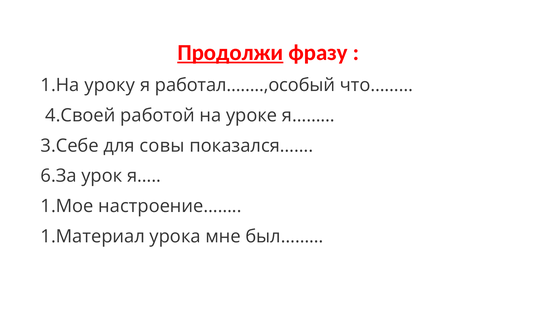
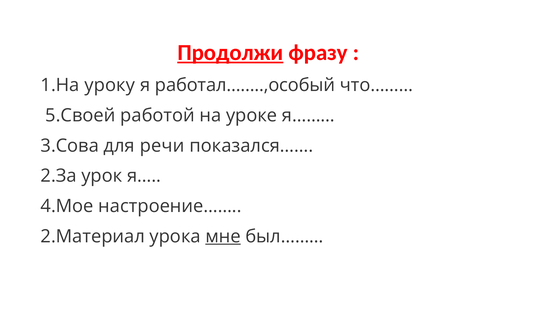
4.Своей: 4.Своей -> 5.Своей (80, 115)
3.Себе: 3.Себе -> 3.Сова (70, 146)
совы: совы -> речи (162, 146)
6.За: 6.За -> 2.За (59, 176)
1.Мое: 1.Мое -> 4.Мое (67, 206)
1.Материал: 1.Материал -> 2.Материал (93, 236)
мне underline: none -> present (223, 236)
